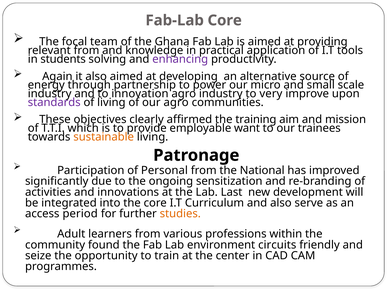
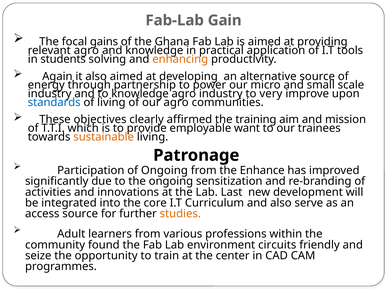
Fab-Lab Core: Core -> Gain (225, 20)
team: team -> gains (104, 42)
relevant from: from -> agro (86, 50)
enhancing colour: purple -> orange (180, 59)
to innovation: innovation -> knowledge (140, 94)
standards colour: purple -> blue (54, 102)
of Personal: Personal -> Ongoing (164, 171)
National: National -> Enhance (262, 171)
access period: period -> source (80, 214)
